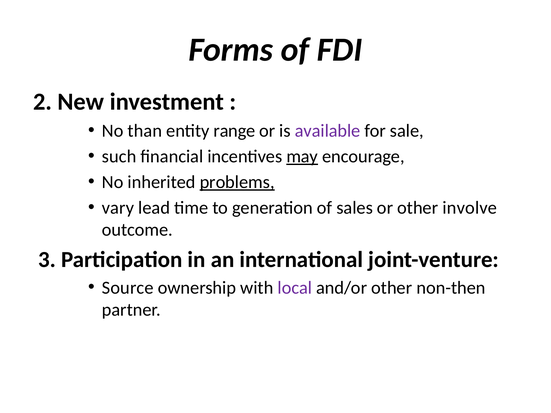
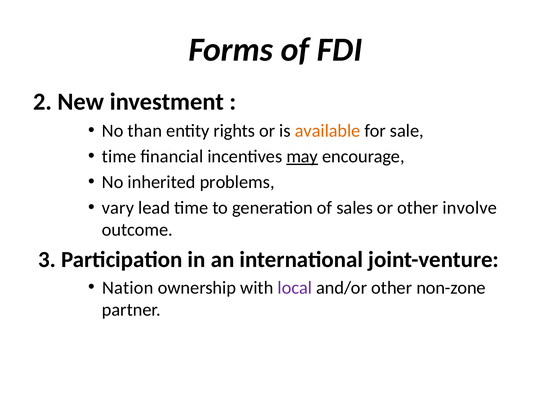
range: range -> rights (234, 131)
available colour: purple -> orange (328, 131)
such: such -> time (119, 156)
problems underline: present -> none (237, 182)
Source: Source -> Nation (128, 288)
non-then: non-then -> non-zone (451, 288)
